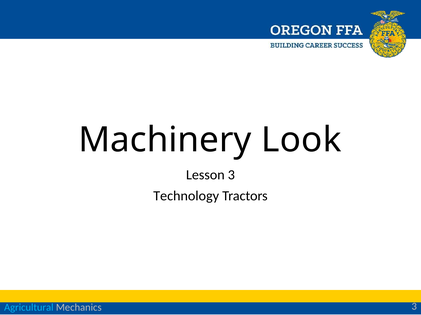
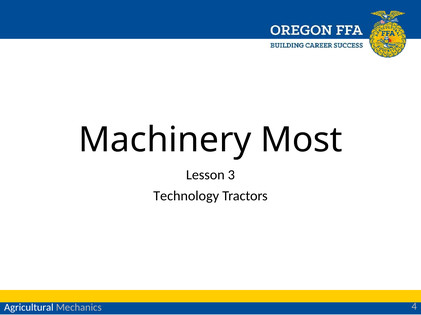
Look: Look -> Most (302, 140)
Agricultural colour: light blue -> white (29, 308)
Mechanics 3: 3 -> 4 (414, 307)
